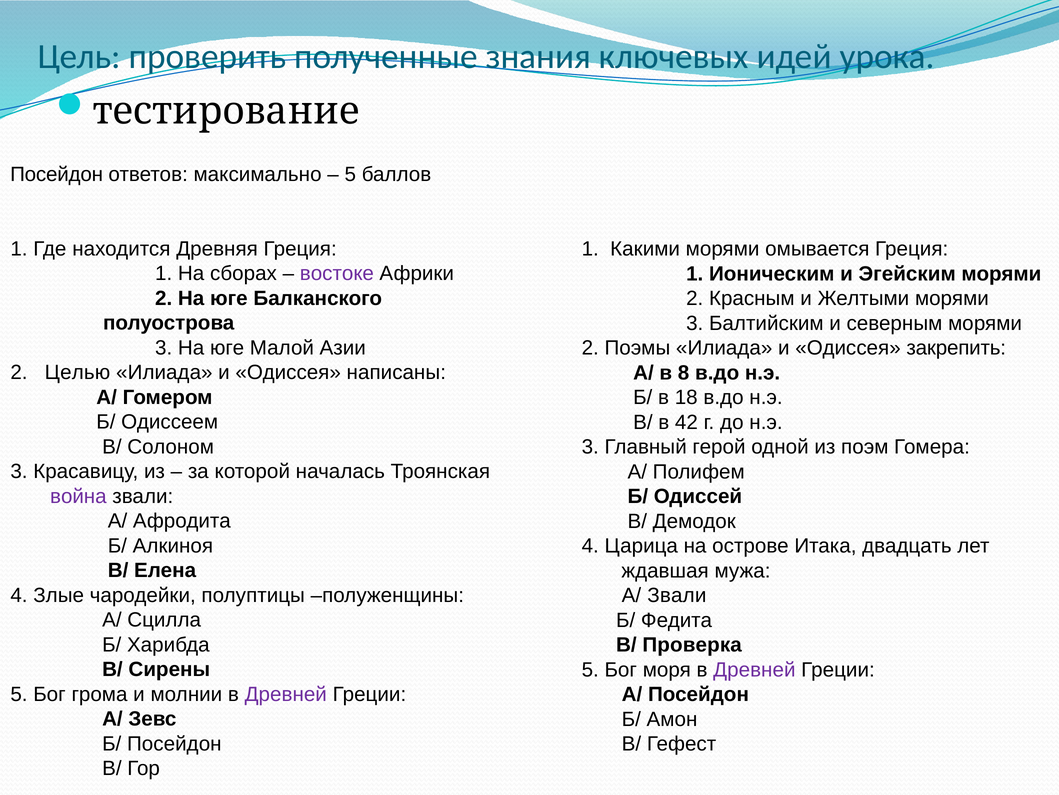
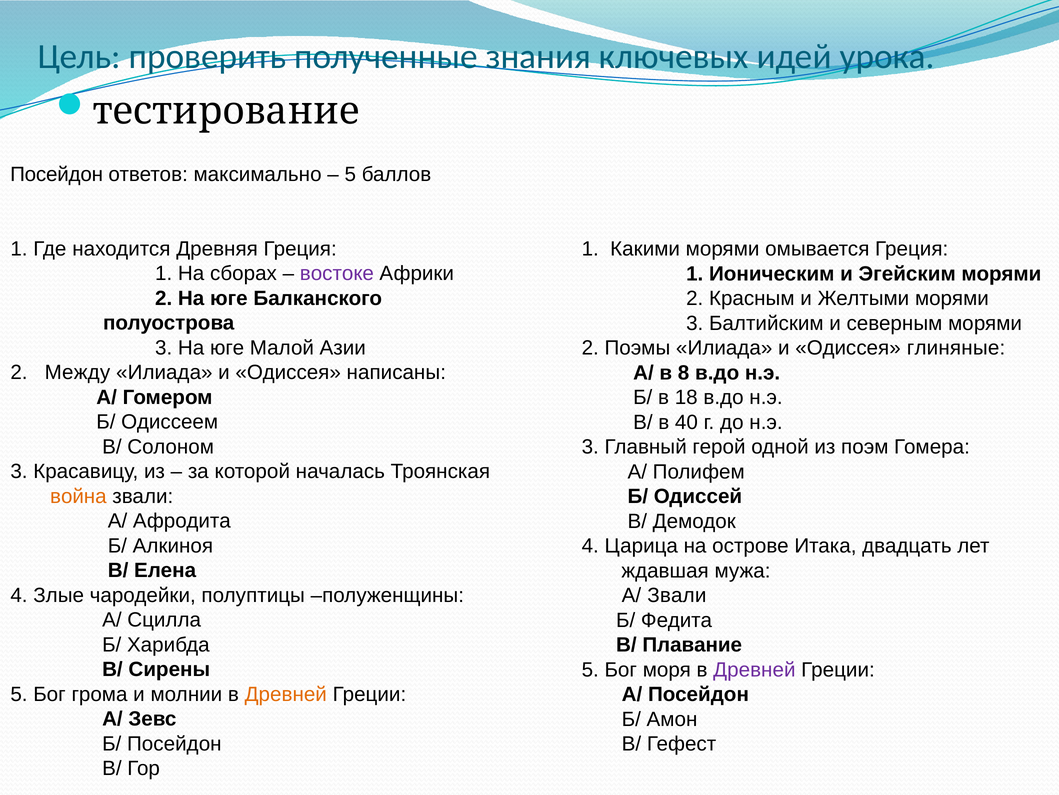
закрепить: закрепить -> глиняные (956, 348)
Целью: Целью -> Между (77, 372)
42: 42 -> 40 (686, 422)
война colour: purple -> orange (78, 496)
Проверка: Проверка -> Плавание (692, 644)
Древней colour: purple -> orange (286, 694)
